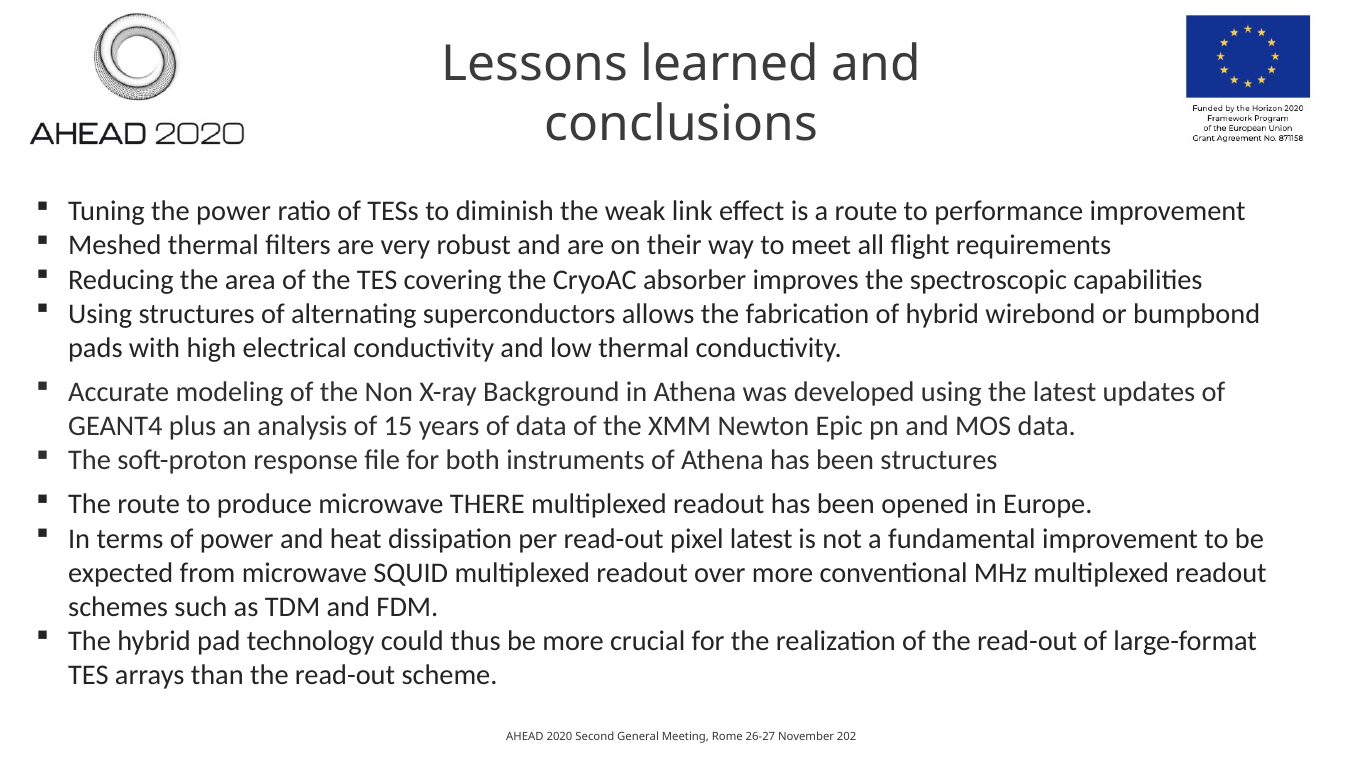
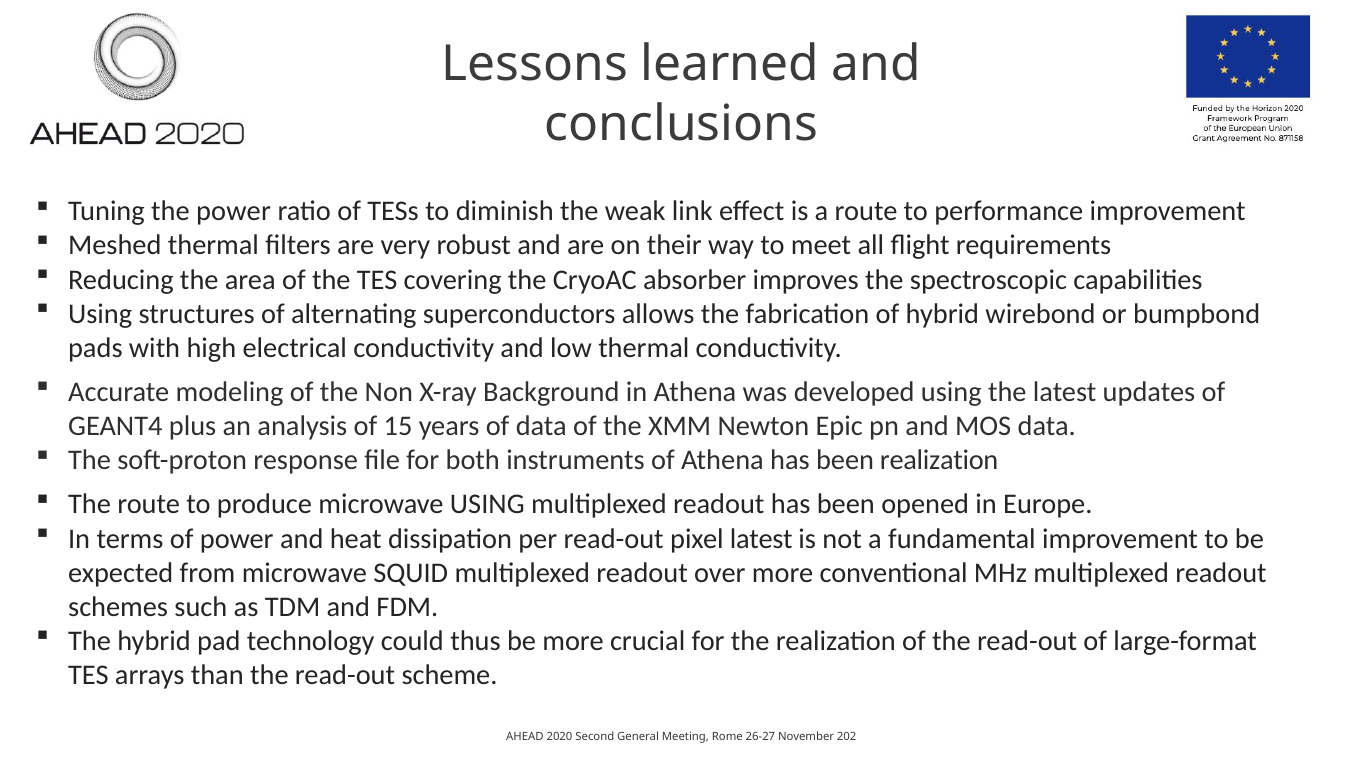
been structures: structures -> realization (939, 460)
microwave THERE: THERE -> USING (487, 504)
